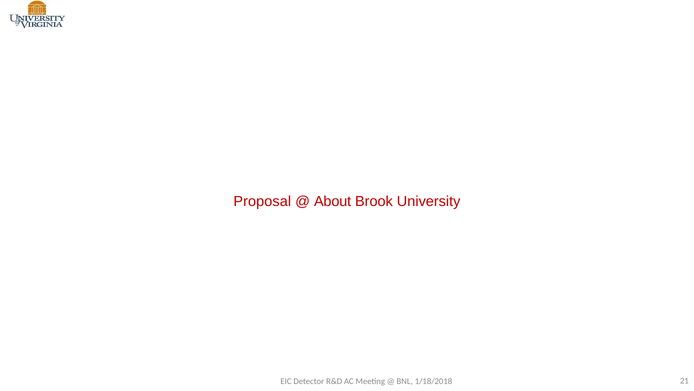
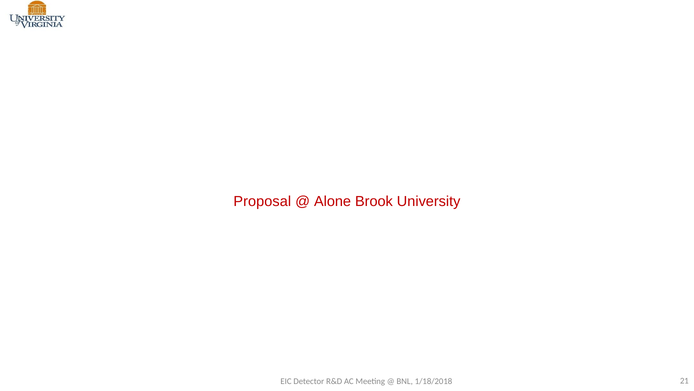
About: About -> Alone (333, 201)
